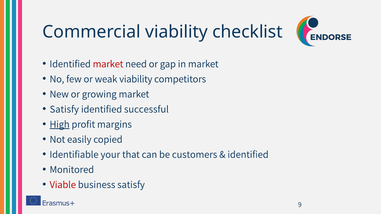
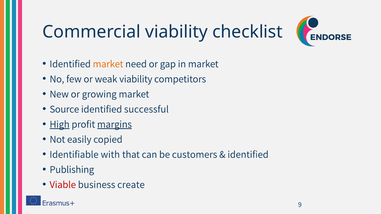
market colour: red -> orange (108, 64)
Satisfy: Satisfy -> Source (64, 109)
margins underline: none -> present (114, 124)
your: your -> with (110, 155)
Monitored: Monitored -> Publishing (72, 170)
business satisfy: satisfy -> create (131, 185)
